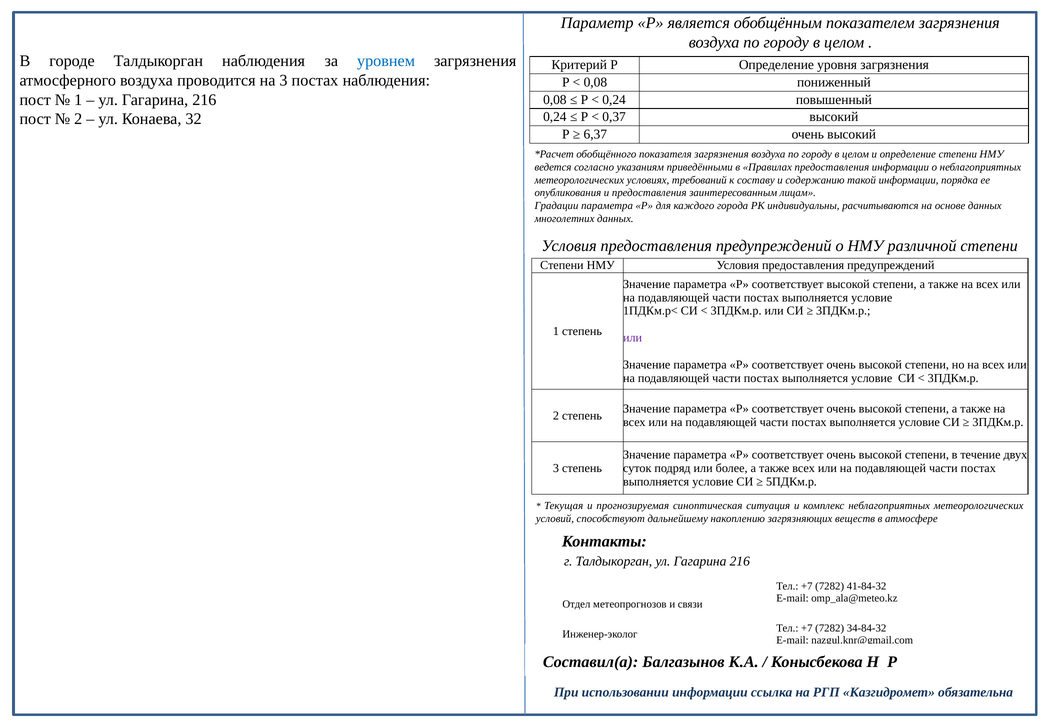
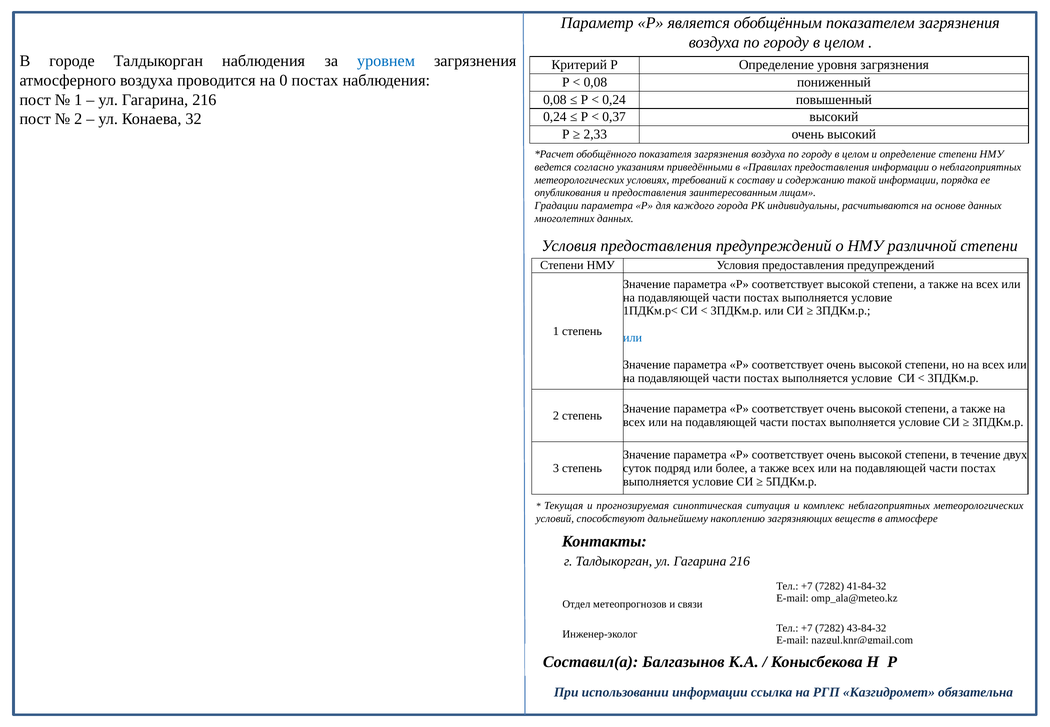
на 3: 3 -> 0 (284, 80)
6,37: 6,37 -> 2,33 (595, 134)
или colour: purple -> blue (633, 338)
34-84-32: 34-84-32 -> 43-84-32 (867, 628)
